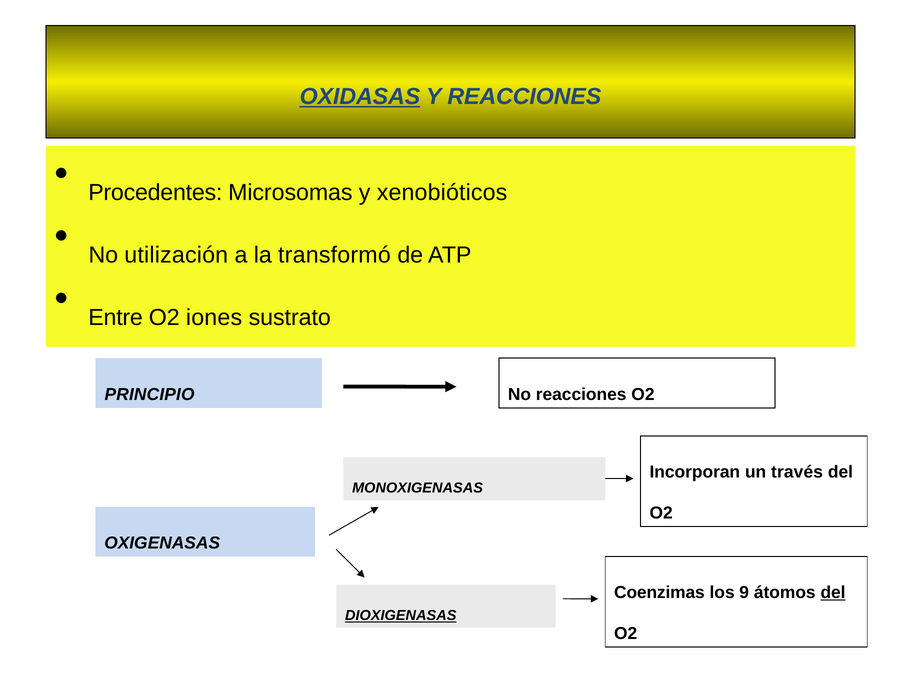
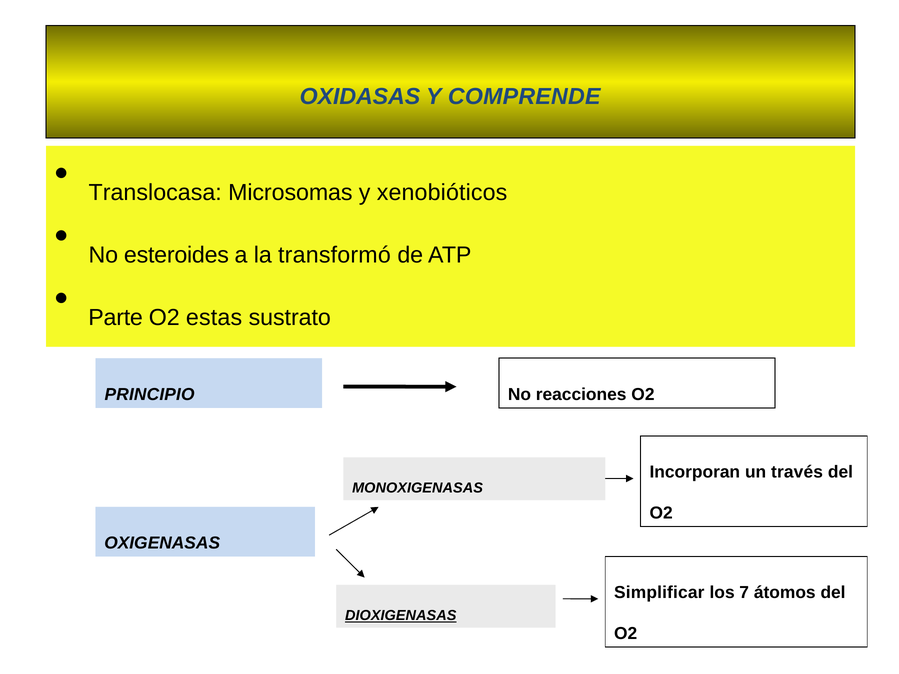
OXIDASAS underline: present -> none (360, 97)
Y REACCIONES: REACCIONES -> COMPRENDE (524, 97)
Procedentes: Procedentes -> Translocasa (155, 193)
utilización: utilización -> esteroides (176, 255)
Entre: Entre -> Parte (116, 318)
iones: iones -> estas (214, 318)
Coenzimas: Coenzimas -> Simplificar (659, 593)
9: 9 -> 7 (744, 593)
del underline: present -> none (833, 593)
